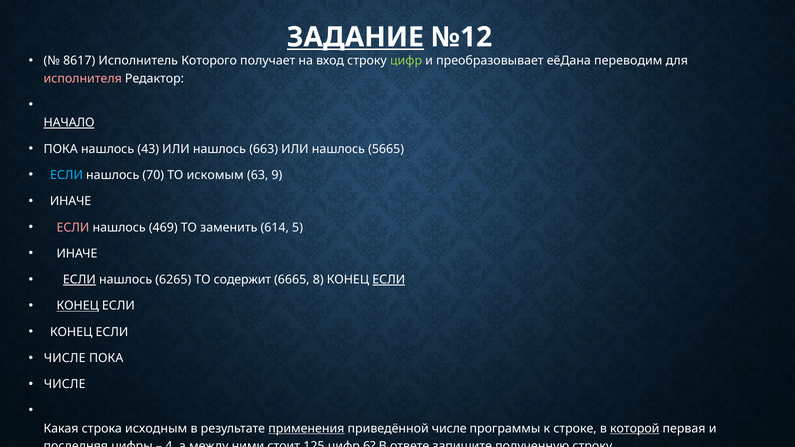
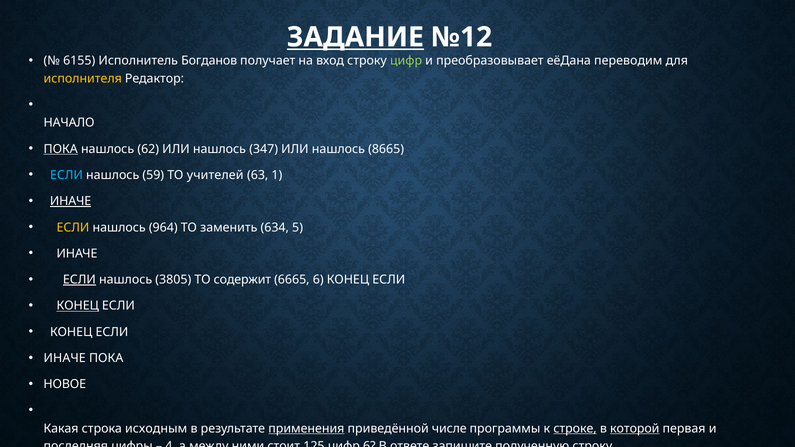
8617: 8617 -> 6155 (79, 61)
Которого: Которого -> Богданов (209, 61)
исполнителя colour: pink -> yellow (83, 79)
НАЧАЛО underline: present -> none (69, 123)
ПОКА underline: none -> present (61, 149)
43: 43 -> 62 (148, 149)
663: 663 -> 347 (264, 149)
5665: 5665 -> 8665 (386, 149)
70: 70 -> 59 (153, 175)
искомым: искомым -> учителей (215, 175)
9: 9 -> 1 (277, 175)
ИНАЧЕ underline: none -> present (71, 201)
ЕСЛИ colour: pink -> yellow (73, 227)
469: 469 -> 964 (163, 227)
614: 614 -> 634 (275, 227)
6265: 6265 -> 3805 (173, 280)
6665 8: 8 -> 6 (318, 280)
ЕСЛИ underline: present -> none (389, 280)
ЧИСЛЕ: ЧИСЛЕ -> ИНАЧЕ (65, 358)
ЧИСЛЕ: ЧИСЛЕ -> НОВОЕ (65, 385)
строке underline: none -> present (575, 429)
